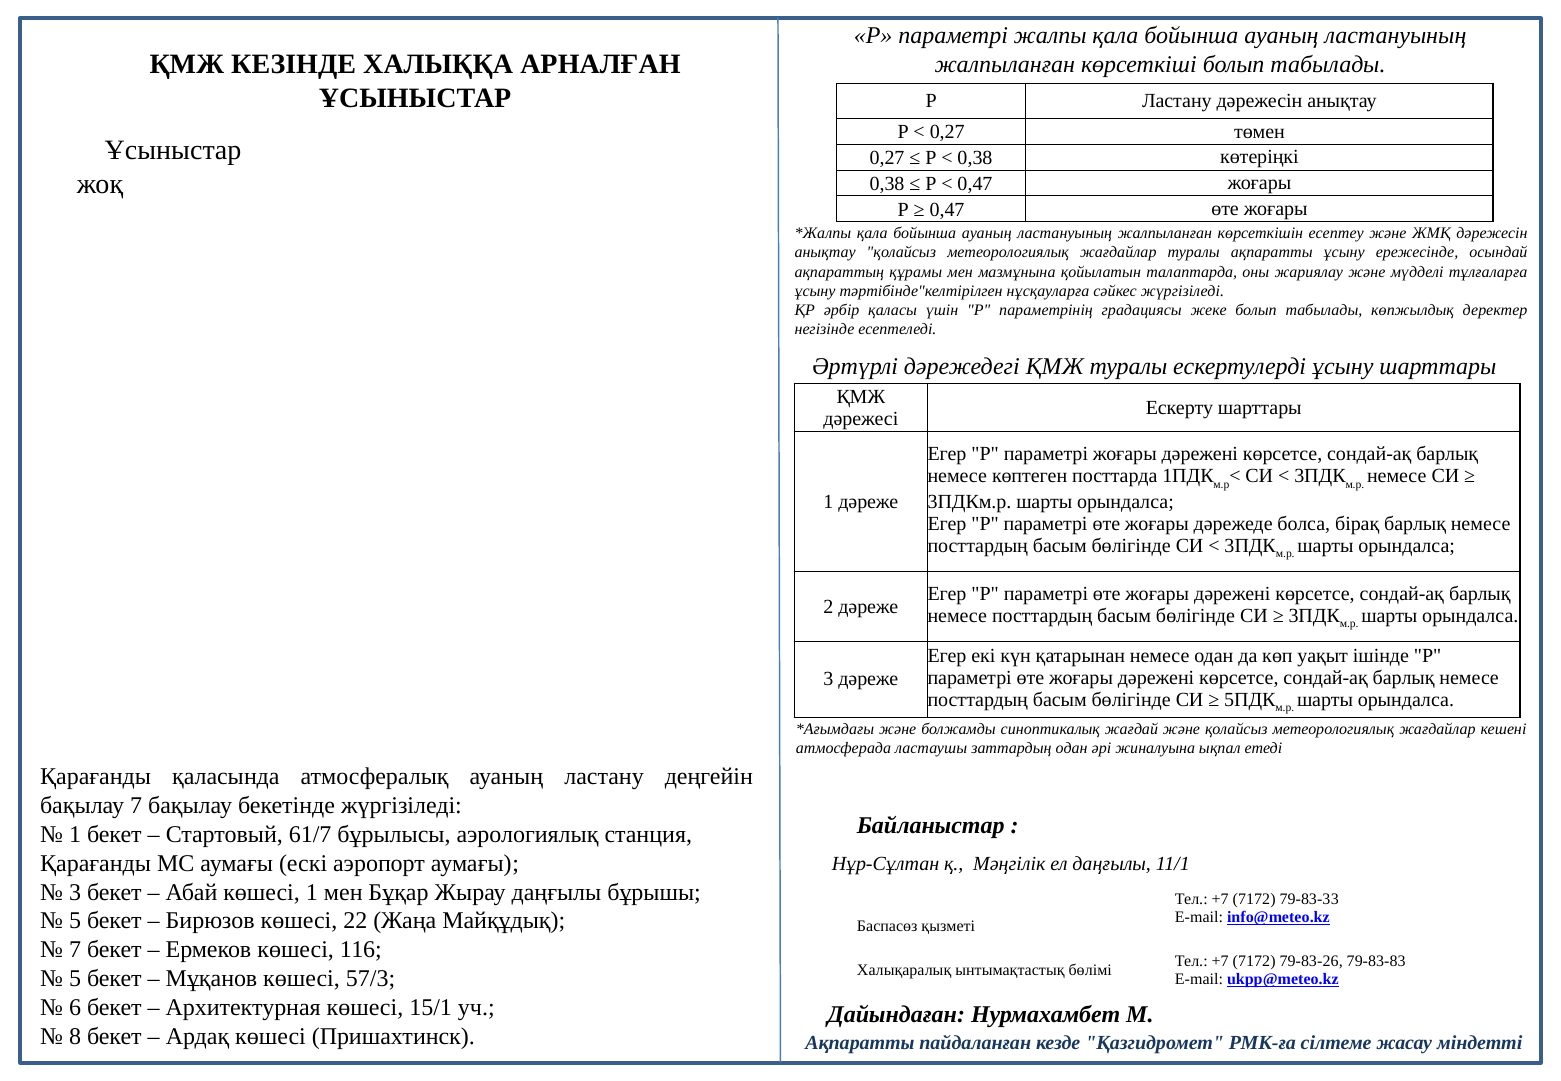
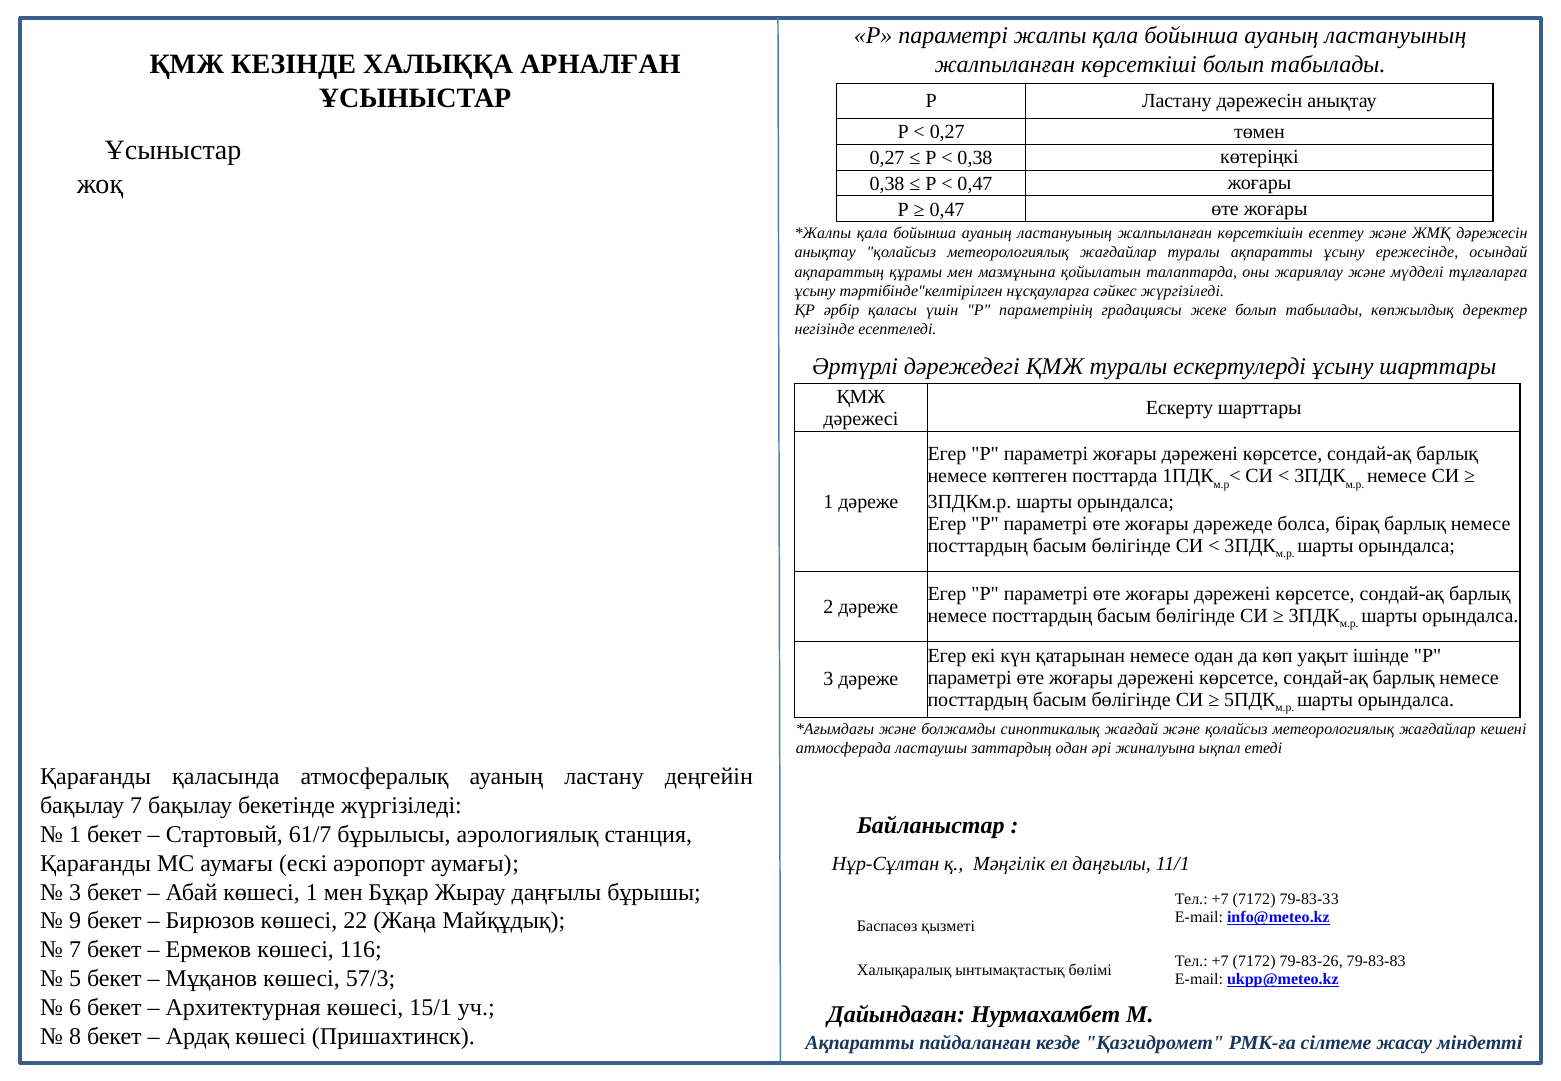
5: 5 -> 9 (75, 921)
